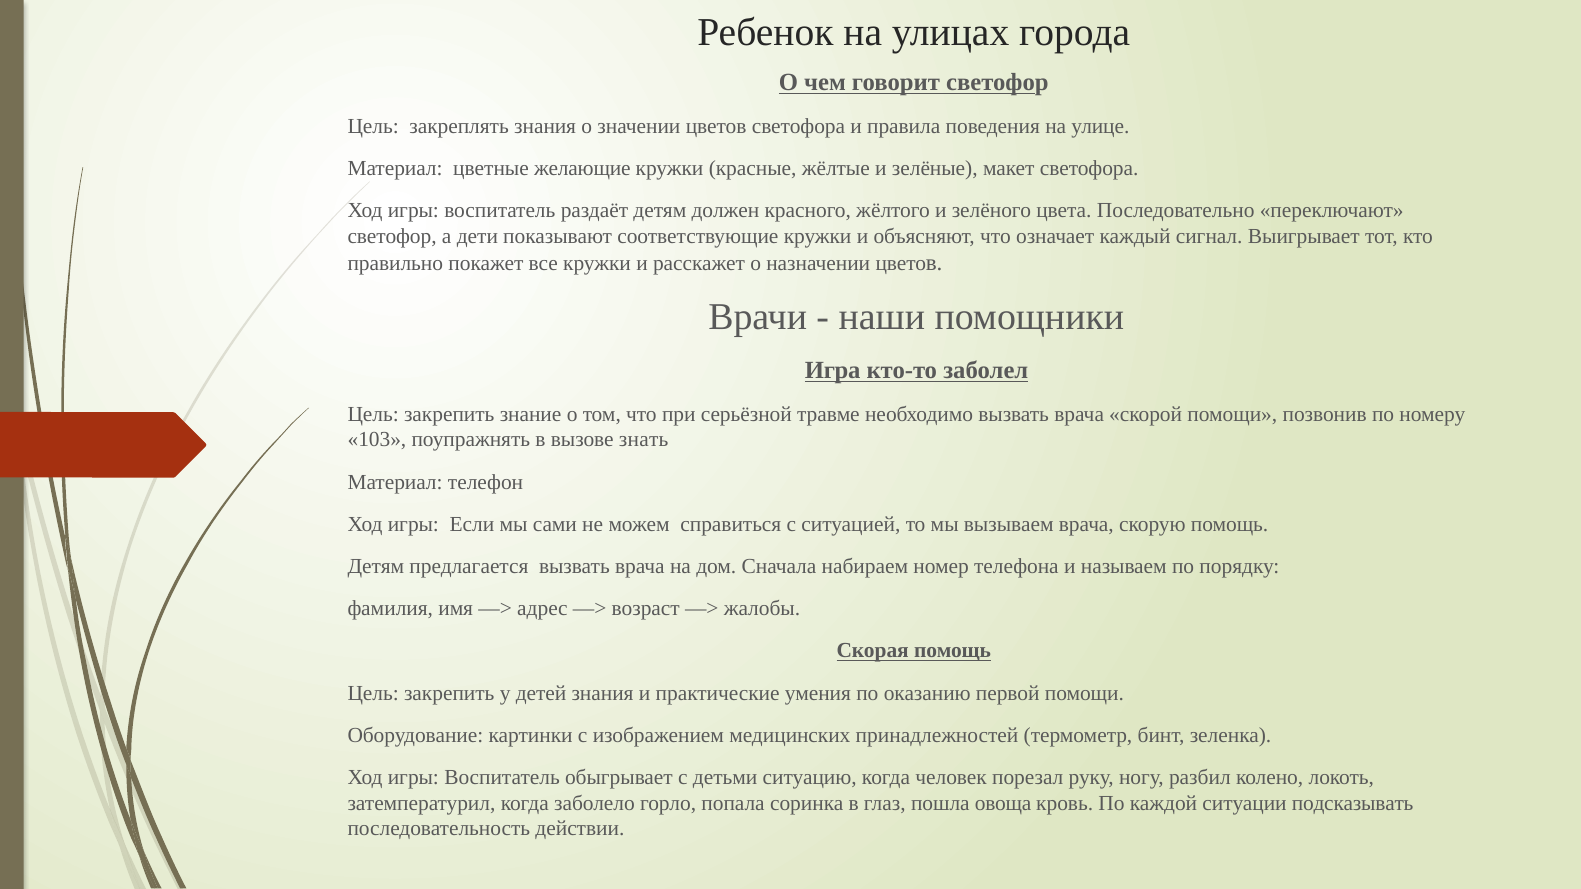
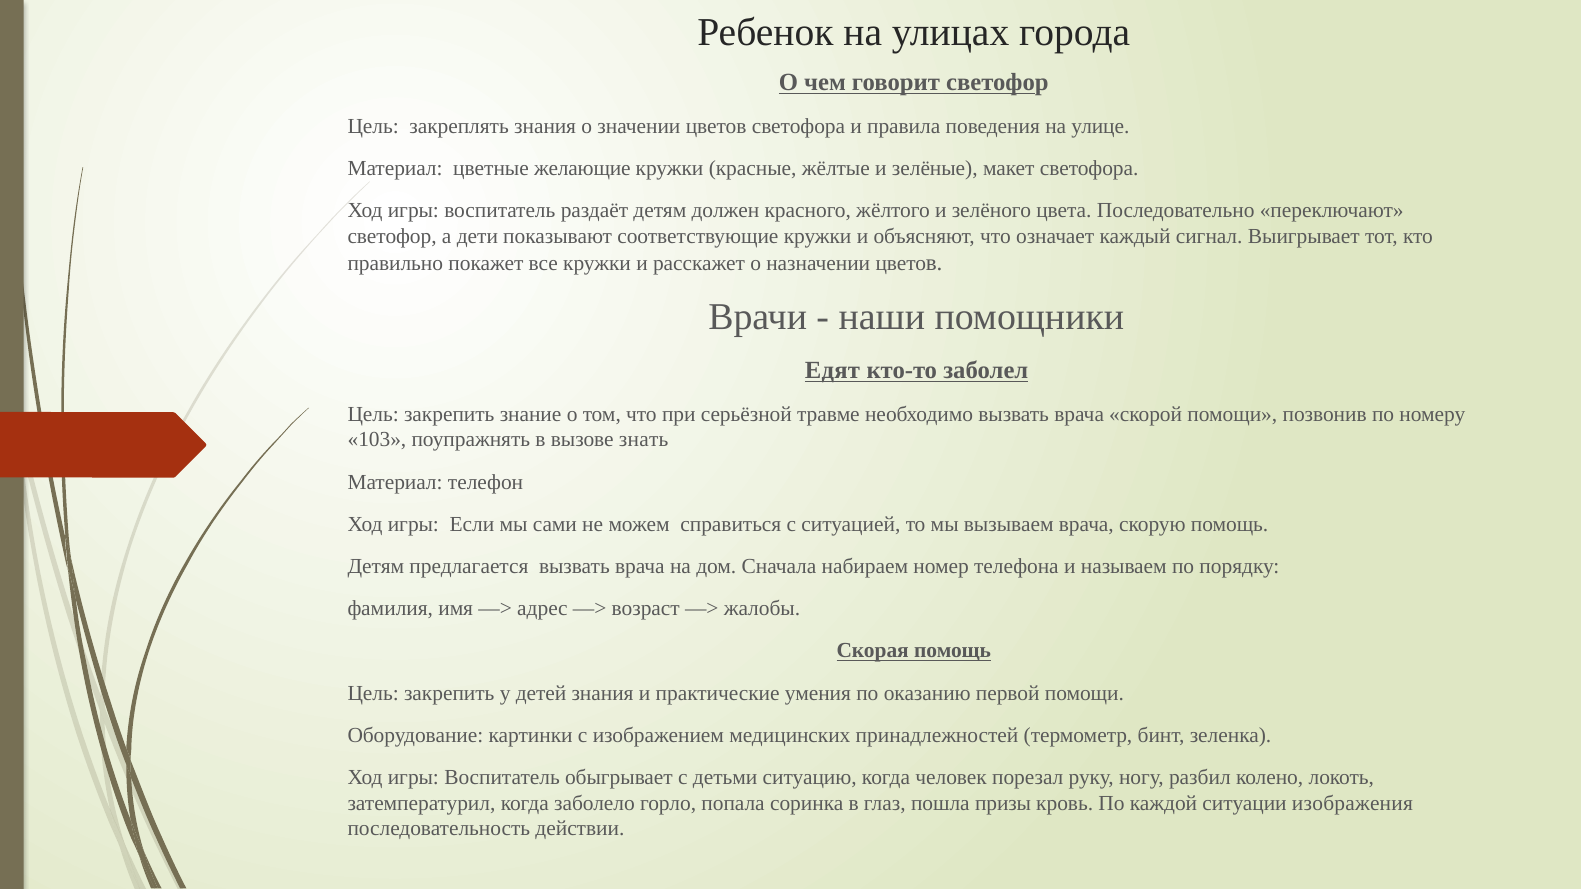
Игра: Игра -> Едят (832, 370)
овоща: овоща -> призы (1003, 803)
подсказывать: подсказывать -> изображения (1352, 803)
